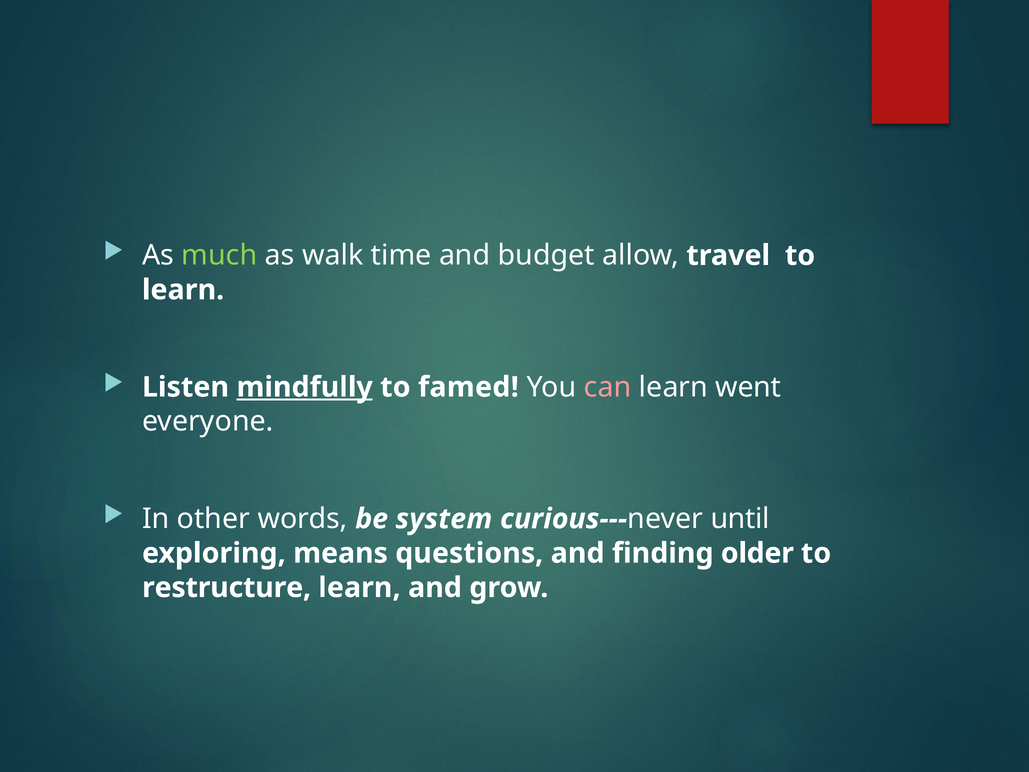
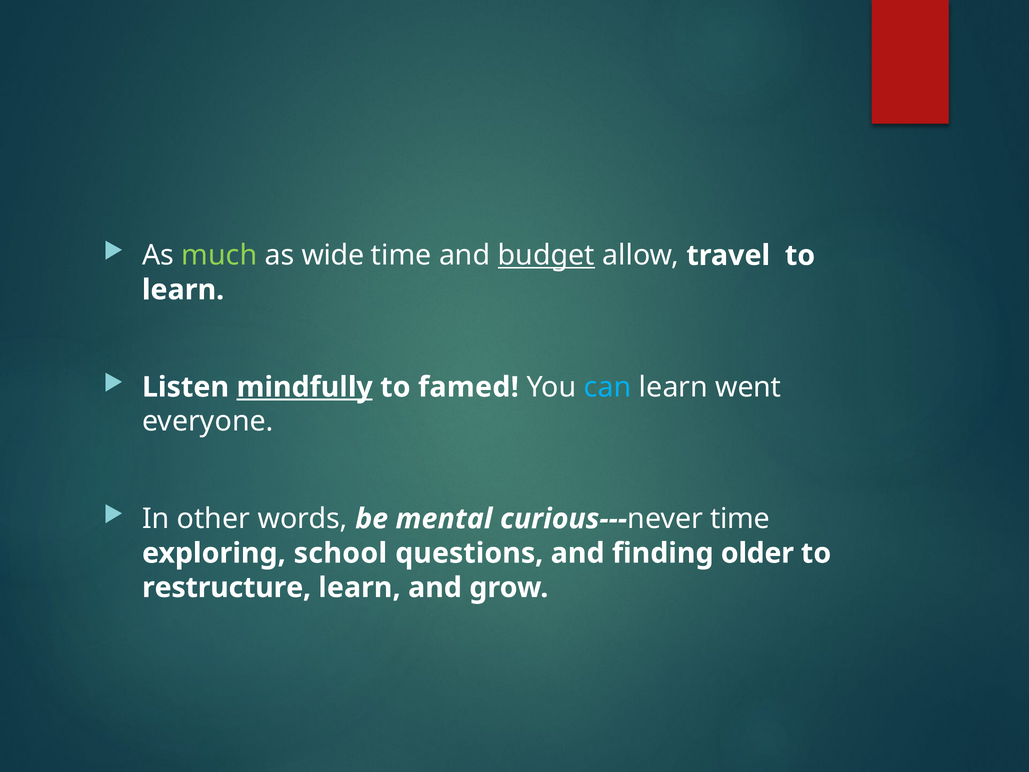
walk: walk -> wide (333, 255)
budget underline: none -> present (546, 255)
can colour: pink -> light blue (608, 387)
system: system -> mental (444, 519)
until: until -> time (740, 519)
means: means -> school (340, 553)
